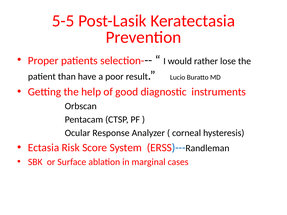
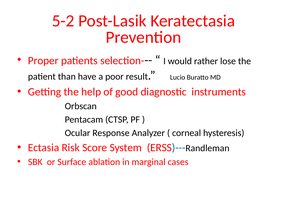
5-5: 5-5 -> 5-2 (63, 21)
